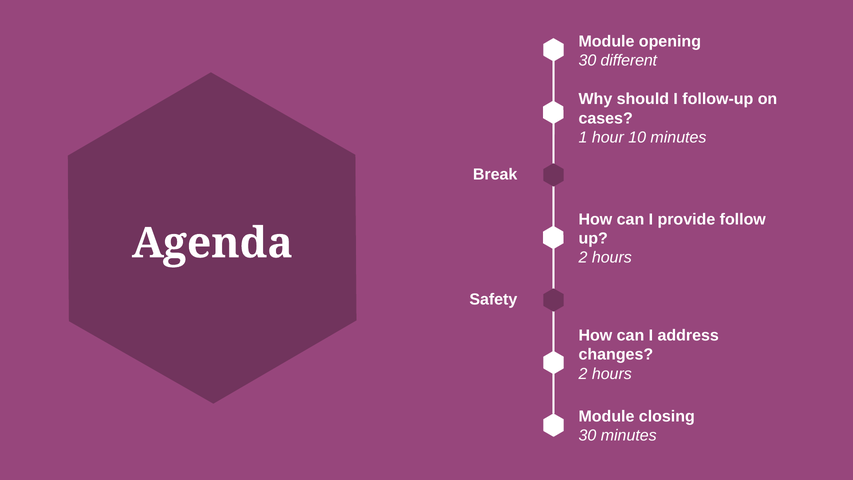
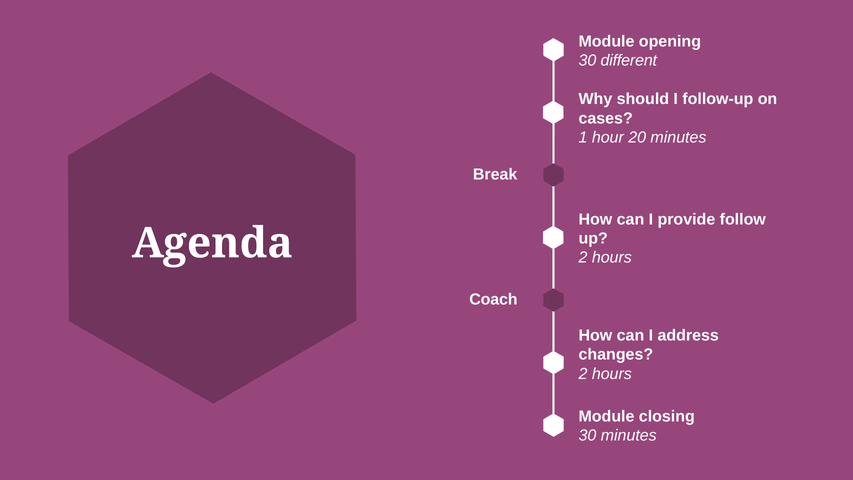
10: 10 -> 20 (637, 137)
Safety: Safety -> Coach (493, 299)
